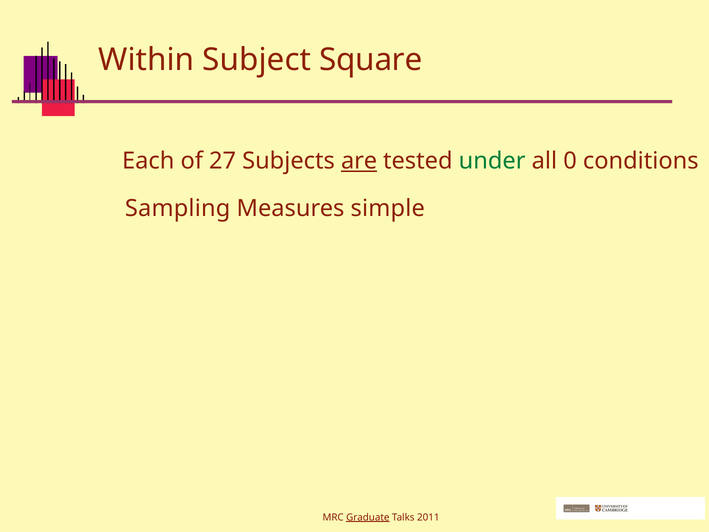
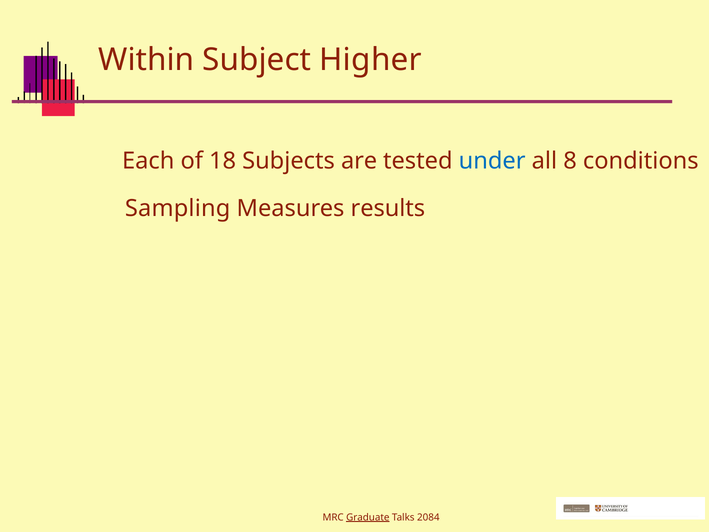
Square: Square -> Higher (371, 60)
27: 27 -> 18 (223, 161)
are underline: present -> none (359, 161)
under colour: green -> blue (492, 161)
0: 0 -> 8 (570, 161)
simple: simple -> results (388, 208)
2011: 2011 -> 2084 (428, 517)
